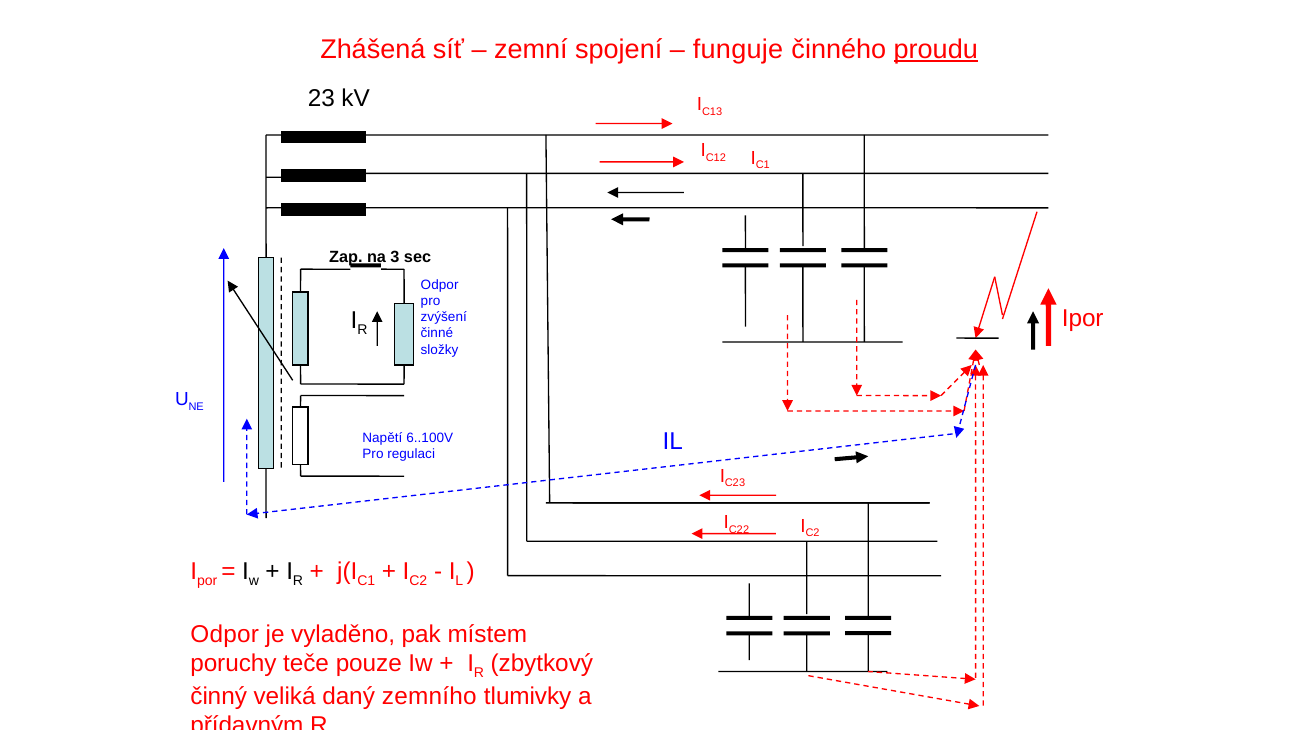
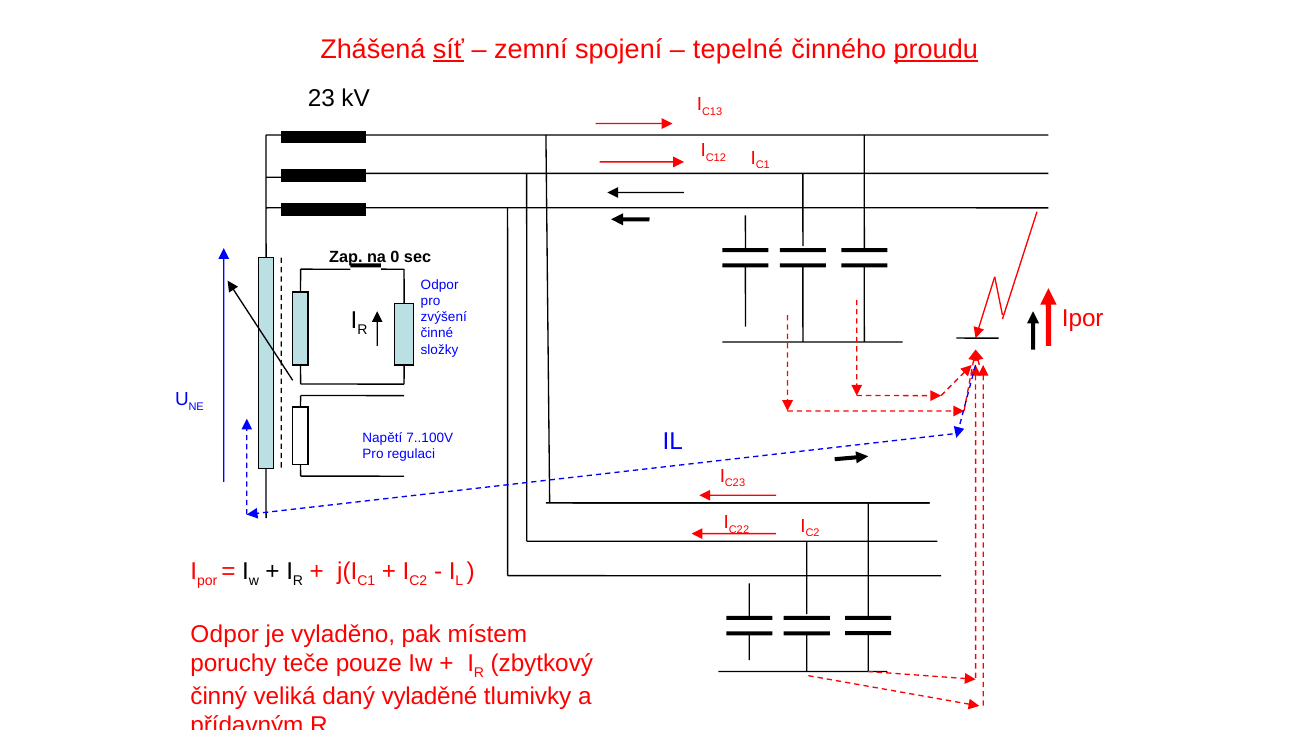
síť underline: none -> present (449, 50)
funguje: funguje -> tepelné (738, 50)
3: 3 -> 0 (395, 257)
6..100V: 6..100V -> 7..100V (430, 438)
zemního: zemního -> vyladěné (429, 697)
